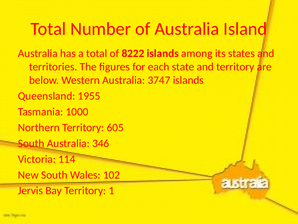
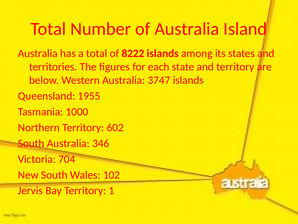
605: 605 -> 602 (115, 127)
114: 114 -> 704 (67, 159)
